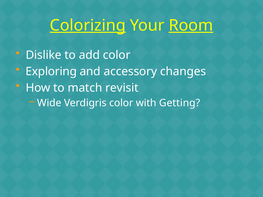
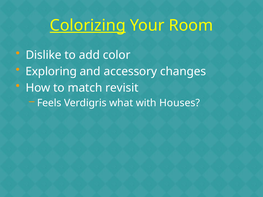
Room underline: present -> none (191, 25)
Wide: Wide -> Feels (49, 103)
Verdigris color: color -> what (121, 103)
Getting: Getting -> Houses (180, 103)
